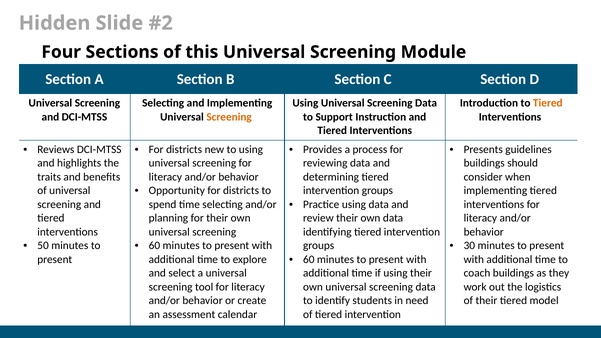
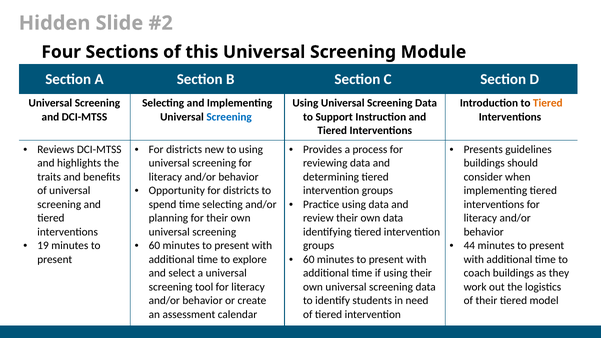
Screening colour: orange -> blue (229, 117)
50: 50 -> 19 (43, 246)
30: 30 -> 44 (469, 246)
